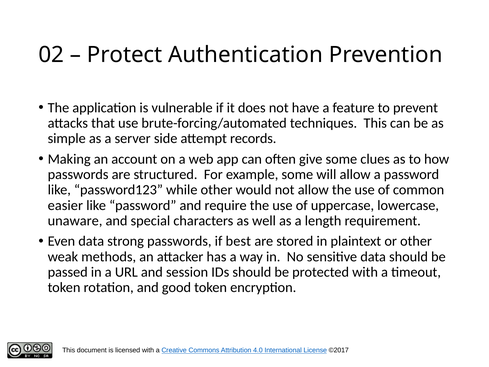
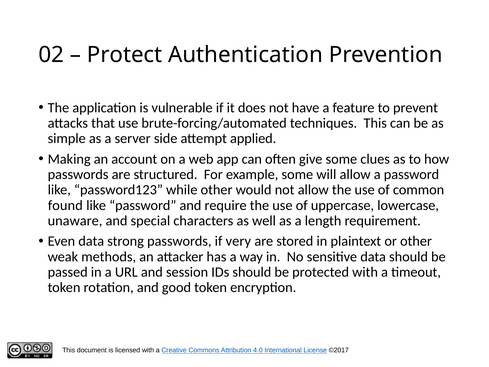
records: records -> applied (253, 138)
easier: easier -> found (65, 205)
best: best -> very (238, 241)
